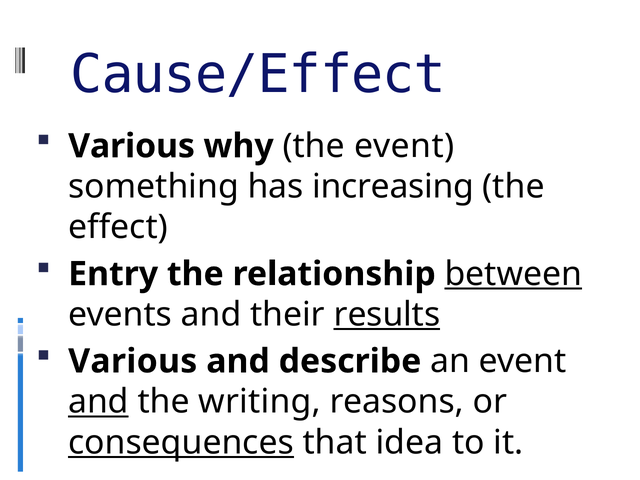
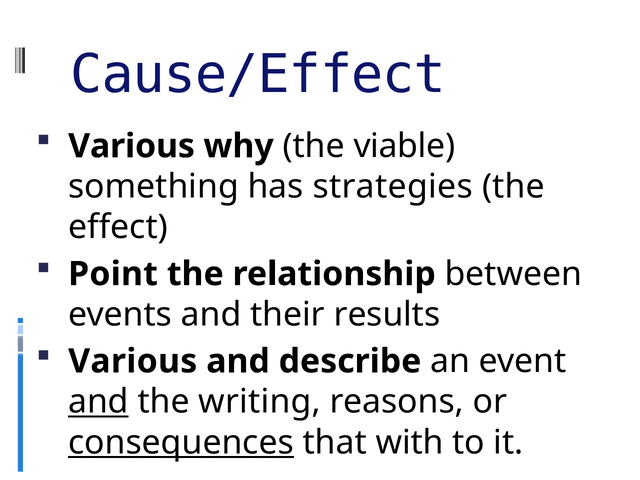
the event: event -> viable (404, 146)
increasing: increasing -> strategies (393, 187)
Entry: Entry -> Point (113, 274)
between underline: present -> none (513, 274)
results underline: present -> none (387, 315)
idea: idea -> with (410, 442)
